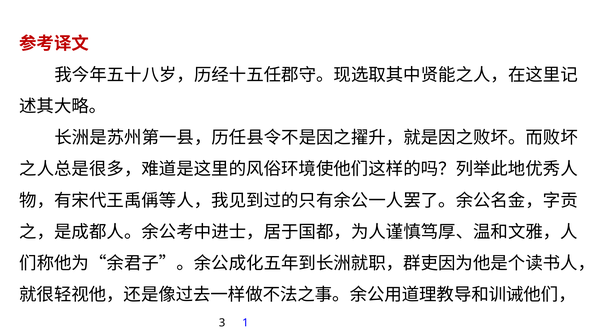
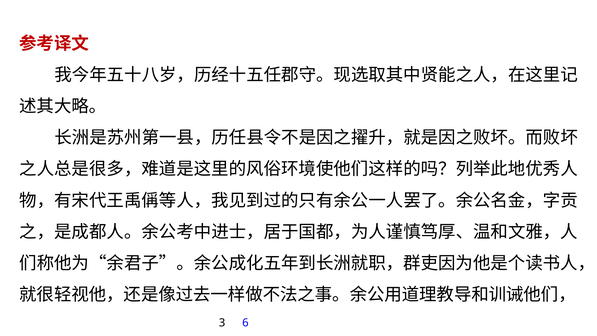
1: 1 -> 6 (245, 323)
